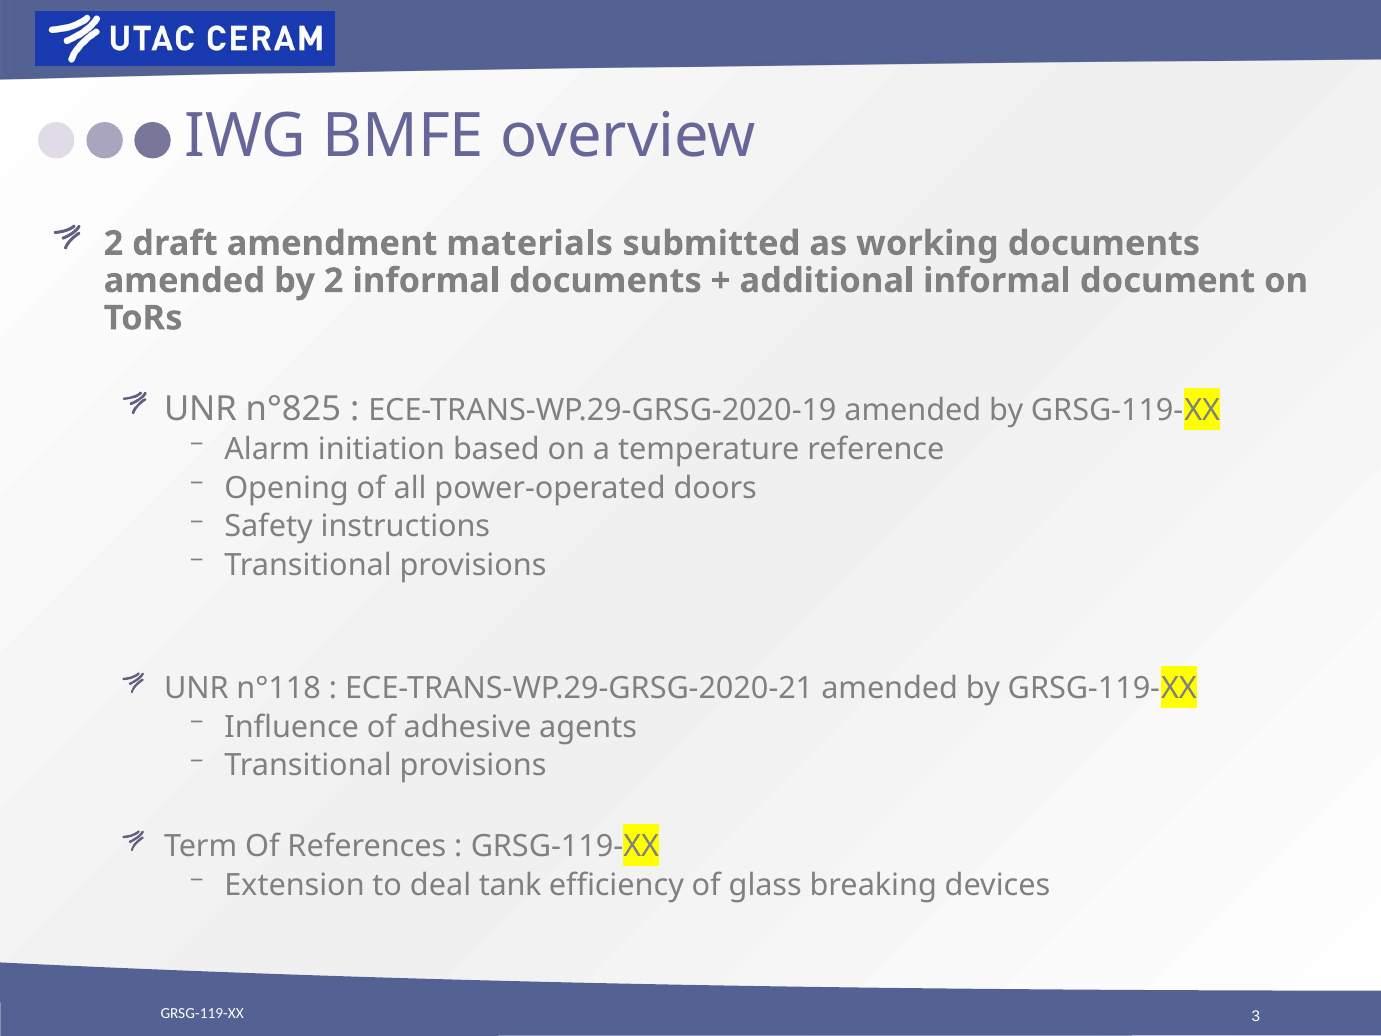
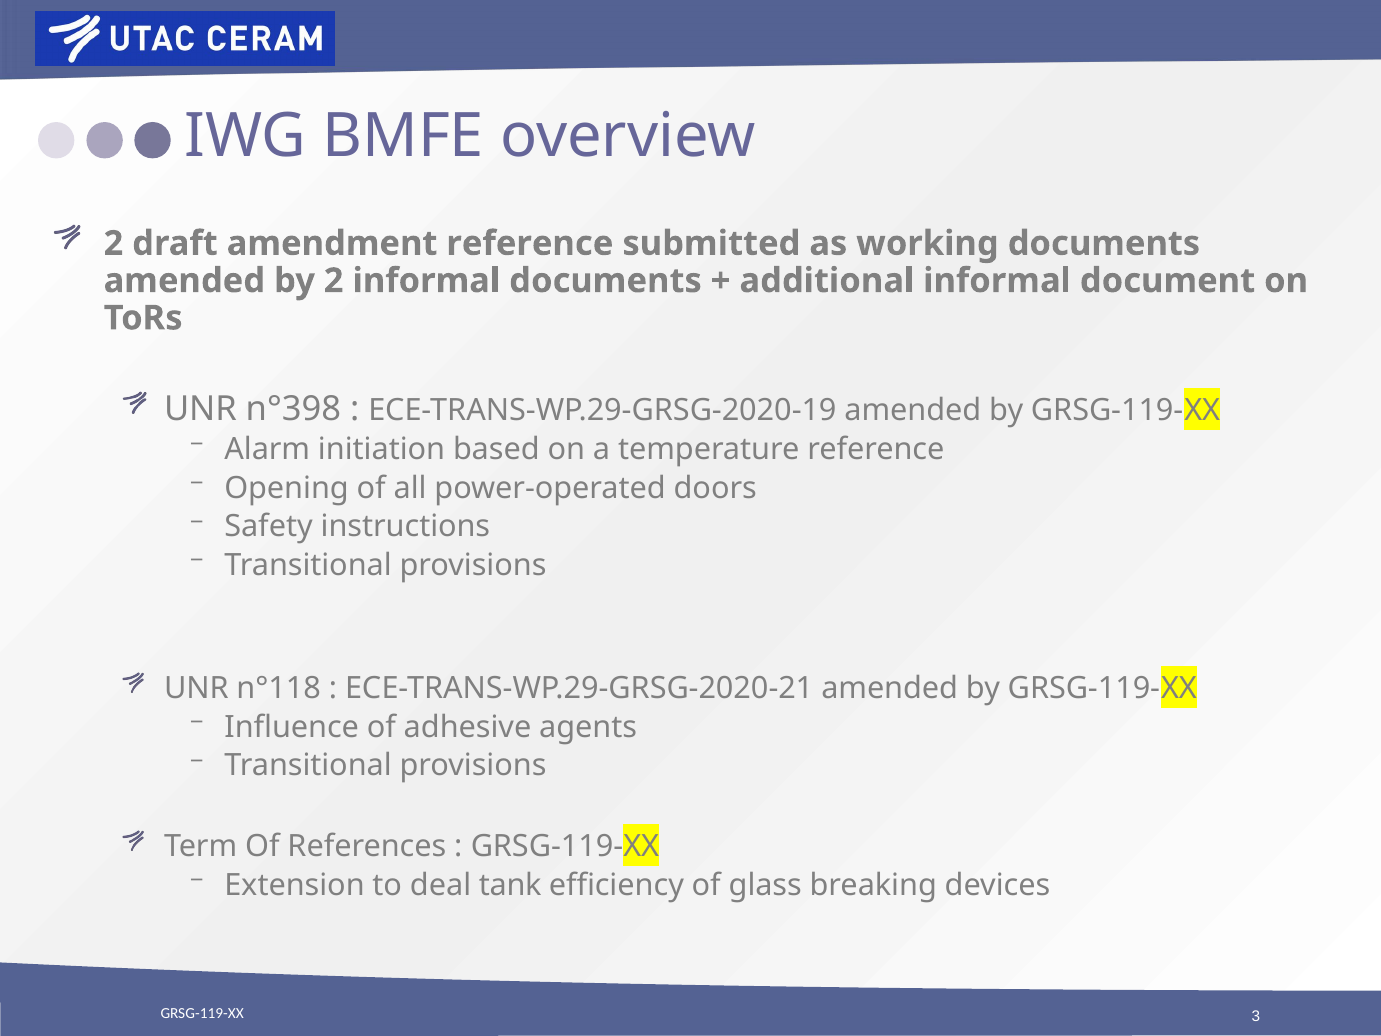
amendment materials: materials -> reference (530, 243)
n°825: n°825 -> n°398 (293, 409)
